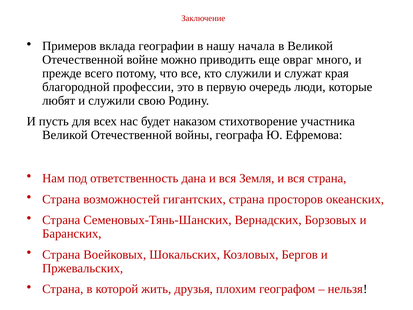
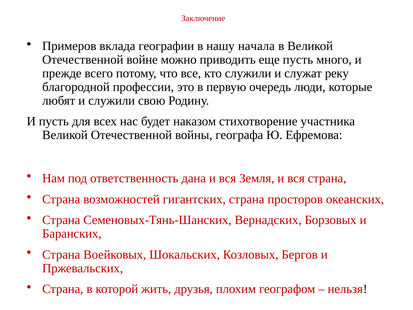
еще овраг: овраг -> пусть (298, 60)
края: края -> реку (337, 73)
